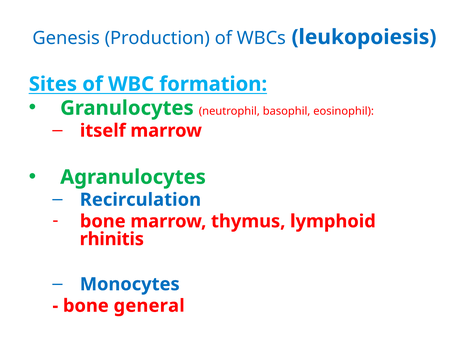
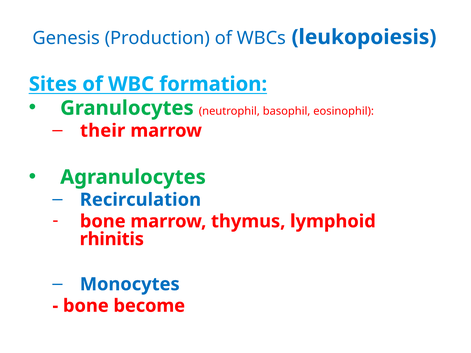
itself: itself -> their (103, 131)
general: general -> become (149, 306)
